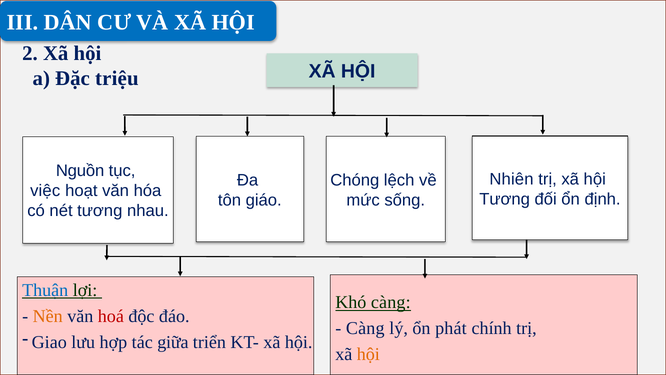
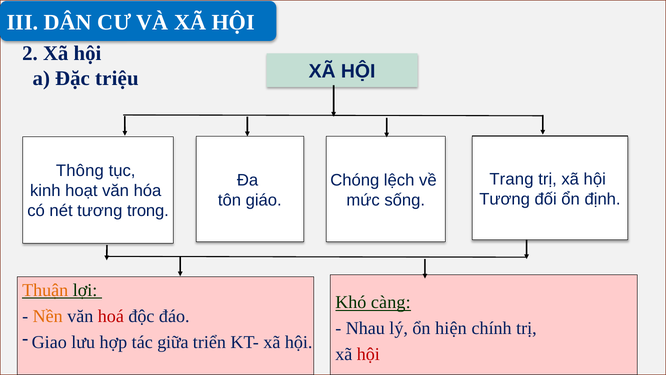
Nguồn: Nguồn -> Thông (80, 171)
Nhiên: Nhiên -> Trang (511, 179)
việc: việc -> kinh (45, 191)
nhau: nhau -> trong (148, 211)
Thuận colour: blue -> orange (45, 290)
Càng: Càng -> Nhau (365, 328)
phát: phát -> hiện (451, 328)
hội colour: orange -> red (368, 354)
